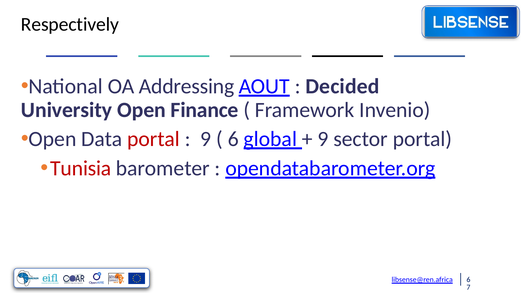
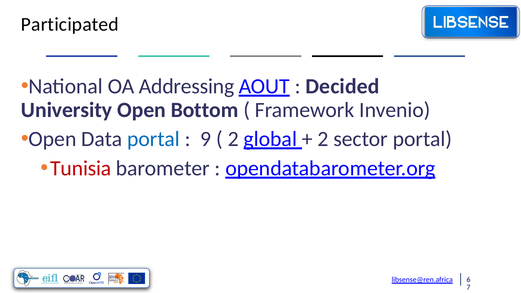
Respectively: Respectively -> Participated (70, 25)
Finance: Finance -> Bottom (205, 110)
portal colour: red -> blue (153, 139)
6: 6 -> 2 (233, 139)
9: 9 -> 2 (323, 139)
